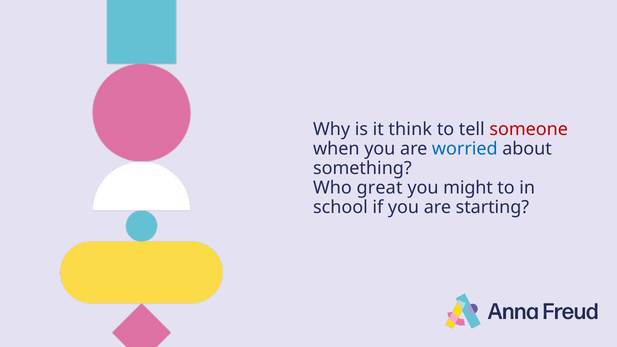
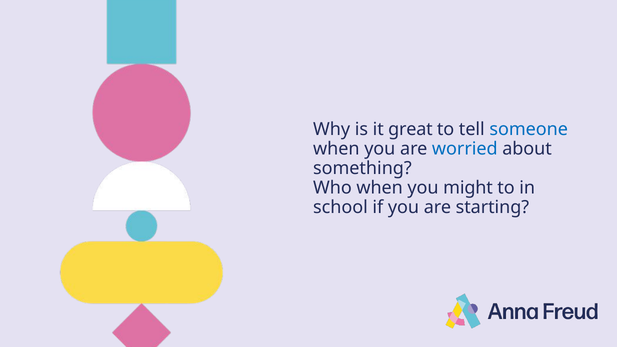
think: think -> great (410, 129)
someone colour: red -> blue (529, 129)
Who great: great -> when (380, 188)
